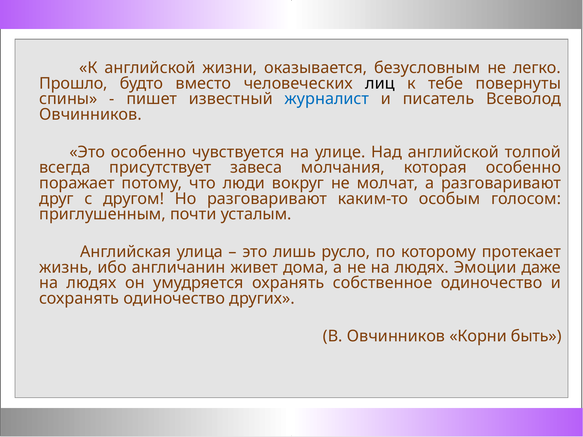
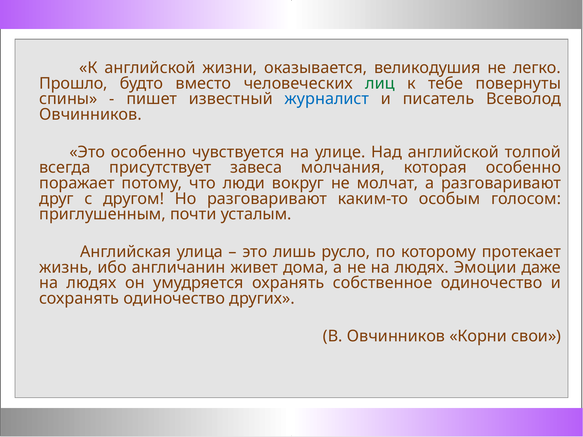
безусловным: безусловным -> великодушия (427, 68)
лиц colour: black -> green (380, 83)
быть: быть -> свои (536, 336)
